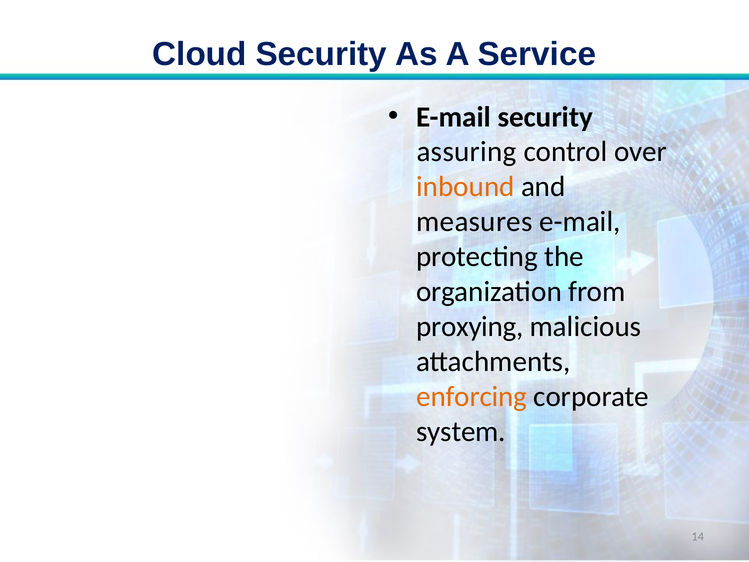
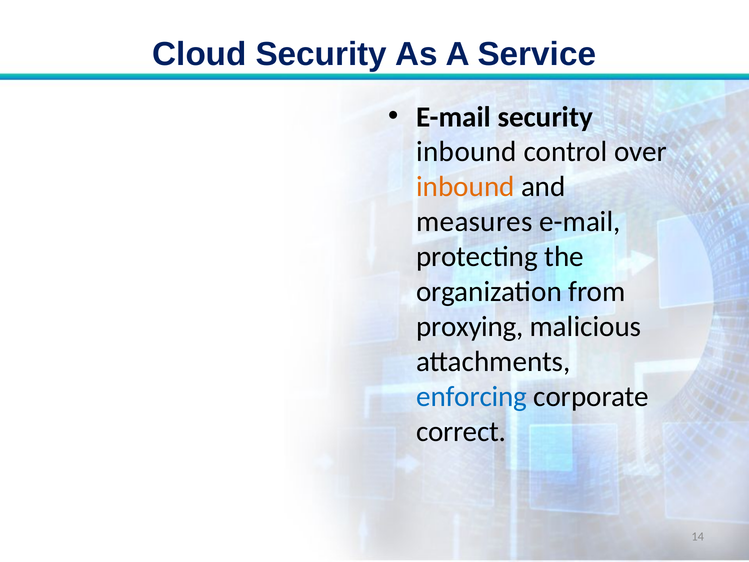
assuring: assuring -> inbound (467, 152)
enforcing colour: orange -> blue (472, 397)
system: system -> correct (461, 432)
